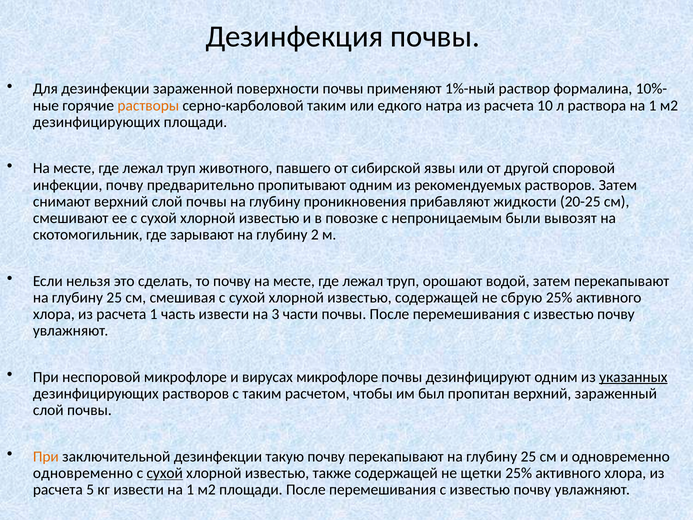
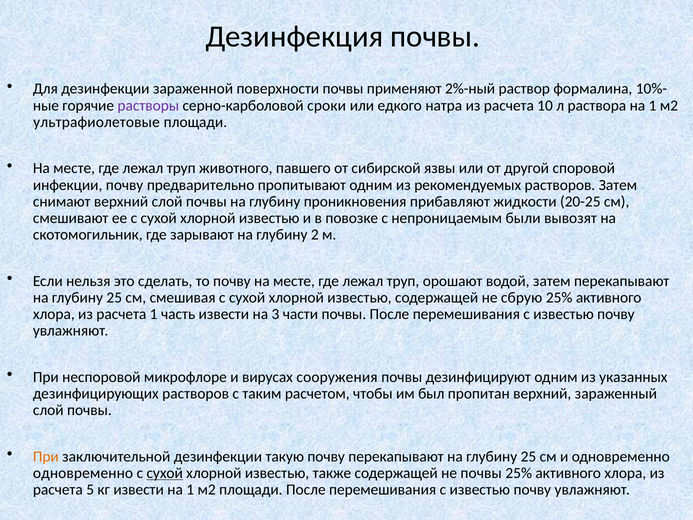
1%-ный: 1%-ный -> 2%-ный (470, 89)
растворы colour: orange -> purple (148, 105)
серно-карболовой таким: таким -> сроки (327, 105)
дезинфицирующих: дезинфицирующих -> ультрафиолетовые (97, 122)
вирусах микрофлоре: микрофлоре -> сооружения (337, 377)
указанных underline: present -> none (633, 377)
не щетки: щетки -> почвы (481, 473)
